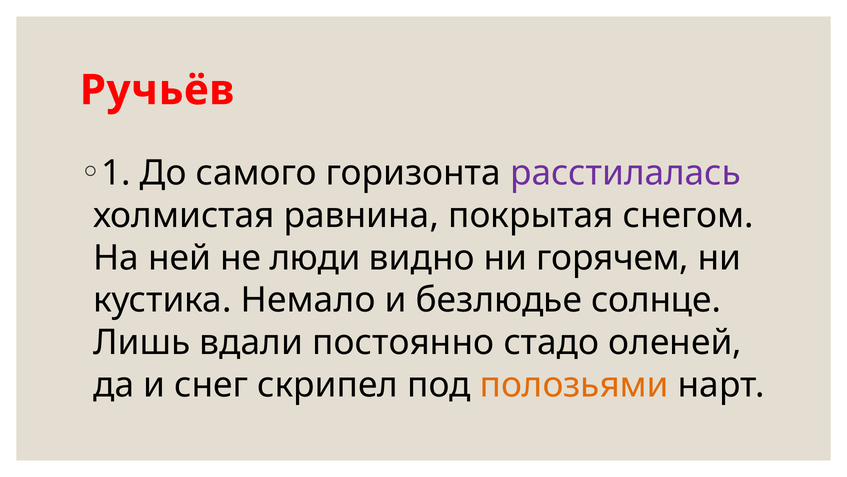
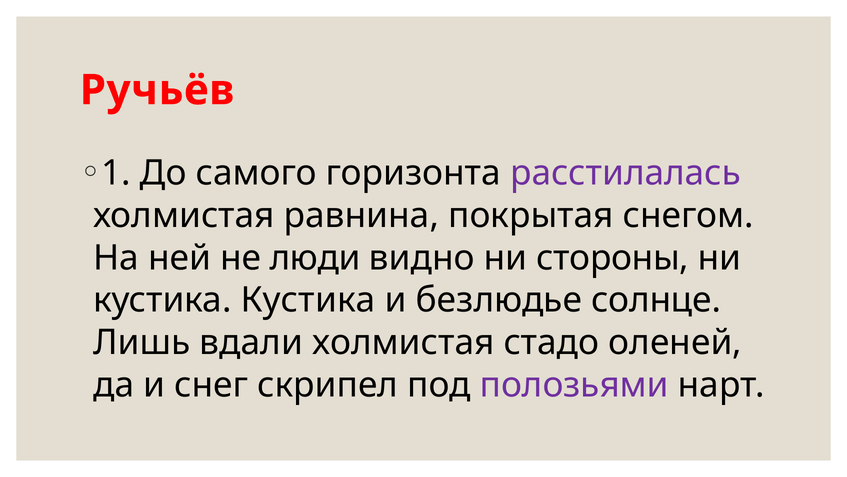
горячем: горячем -> стороны (613, 258)
кустика Немало: Немало -> Кустика (308, 300)
вдали постоянно: постоянно -> холмистая (403, 342)
полозьями colour: orange -> purple (574, 385)
